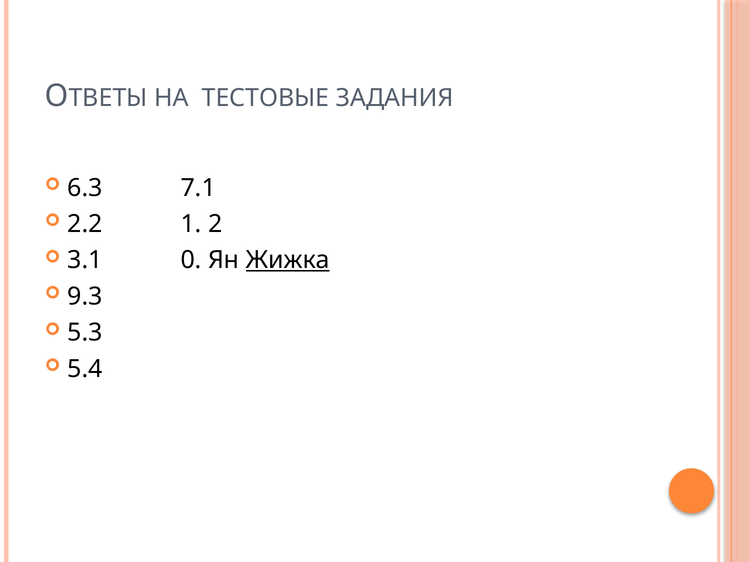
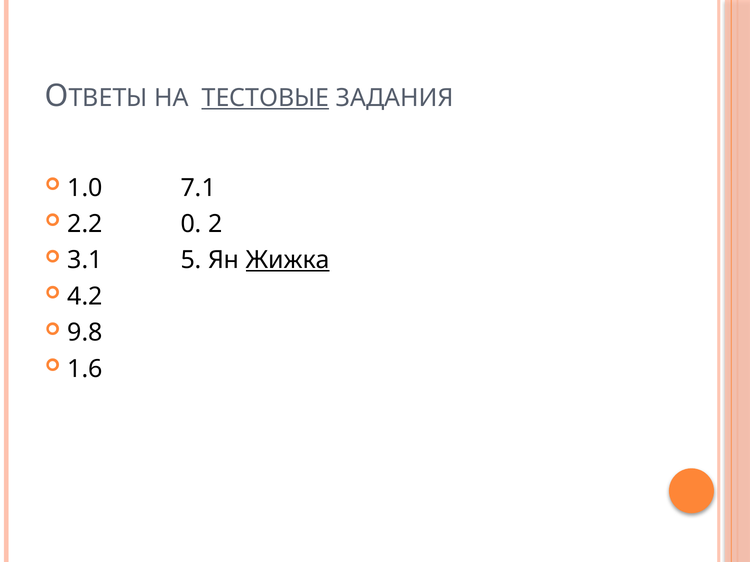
ТЕСТОВЫЕ underline: none -> present (266, 98)
6.3: 6.3 -> 1.0 (85, 188)
1: 1 -> 0 (191, 224)
0: 0 -> 5 (191, 260)
9.3: 9.3 -> 4.2 (85, 297)
5.3: 5.3 -> 9.8 (85, 333)
5.4: 5.4 -> 1.6 (85, 369)
